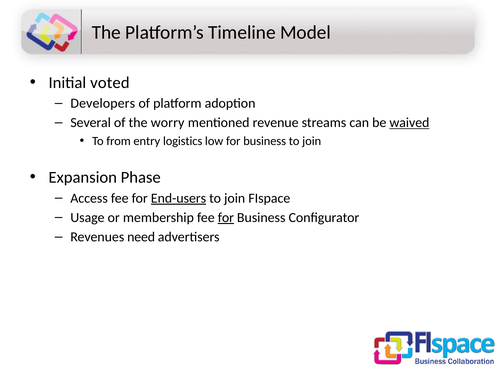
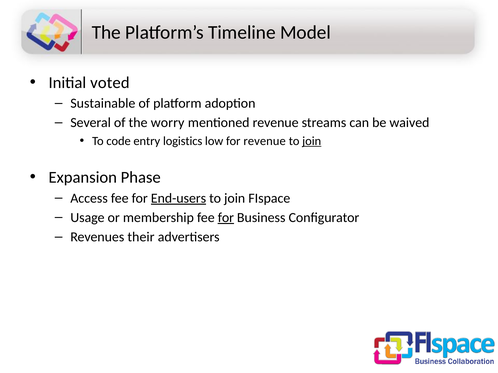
Developers: Developers -> Sustainable (103, 104)
waived underline: present -> none (409, 123)
from: from -> code (119, 141)
low for business: business -> revenue (265, 141)
join underline: none -> present (312, 141)
need: need -> their (141, 237)
